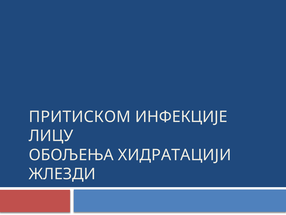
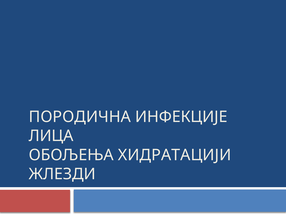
ПРИТИСКОМ: ПРИТИСКОМ -> ПОРОДИЧНА (80, 116)
ЛИЦУ: ЛИЦУ -> ЛИЦА (51, 136)
